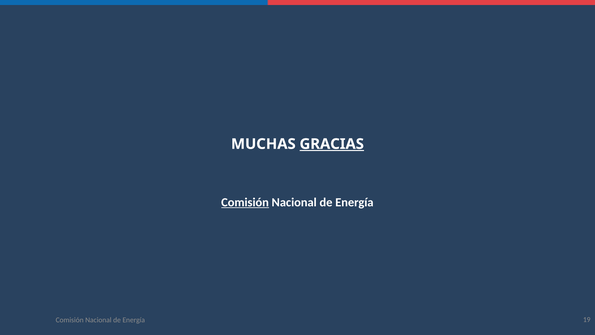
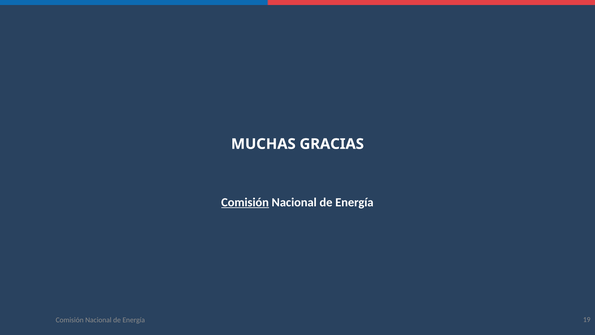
GRACIAS underline: present -> none (332, 144)
